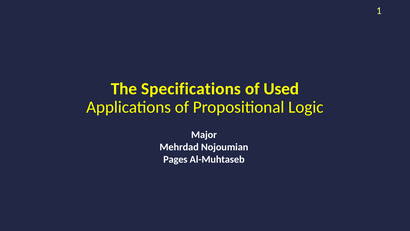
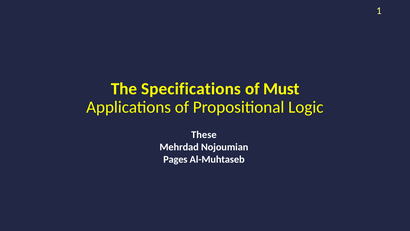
Used: Used -> Must (281, 89)
Major: Major -> These (204, 135)
